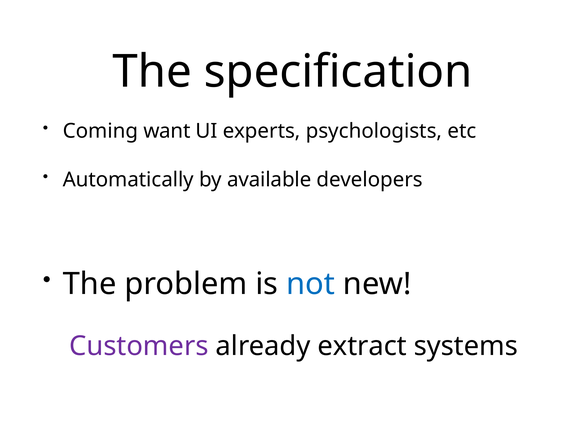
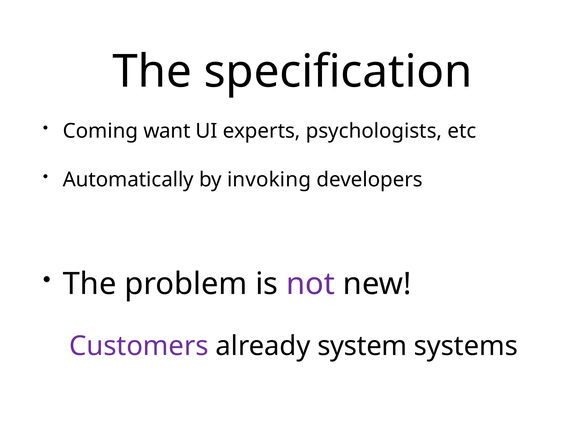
available: available -> invoking (269, 180)
not colour: blue -> purple (311, 284)
extract: extract -> system (362, 346)
